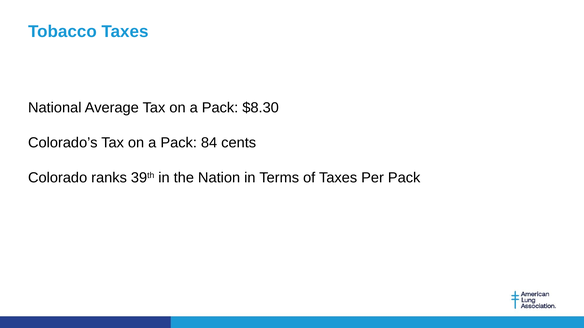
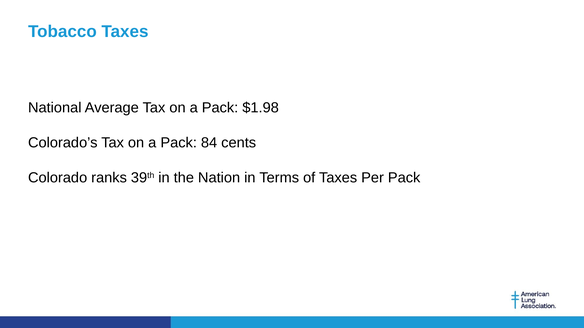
$8.30: $8.30 -> $1.98 (261, 108)
